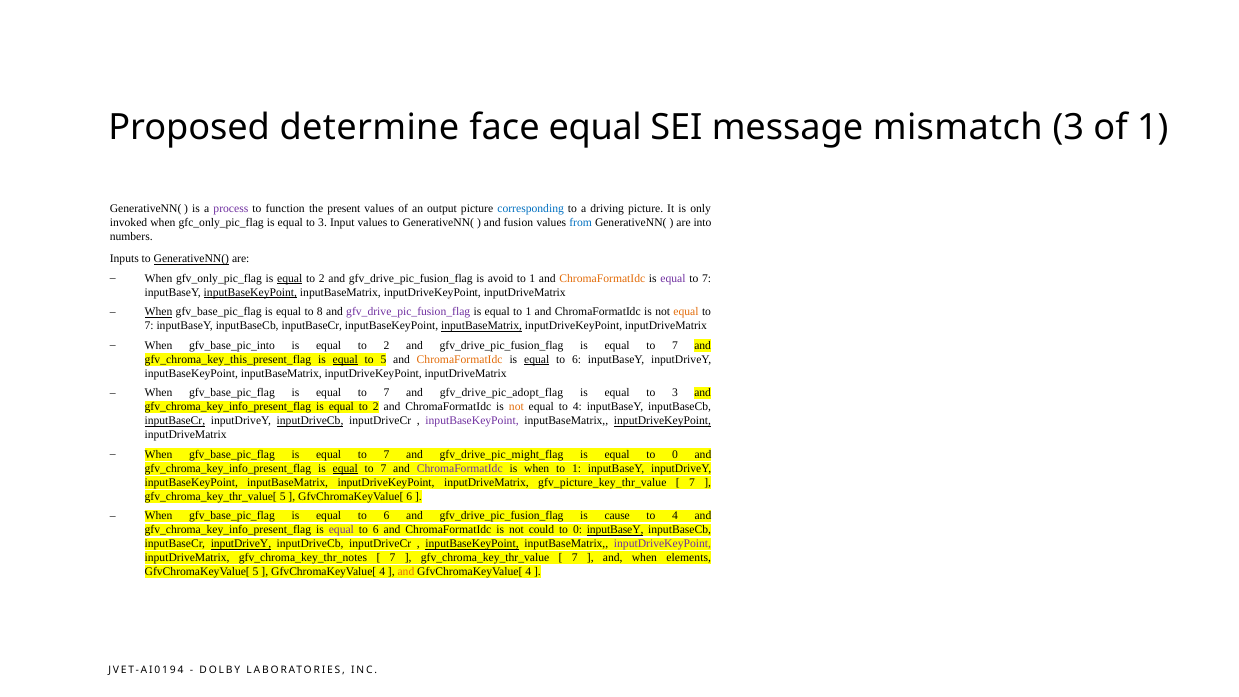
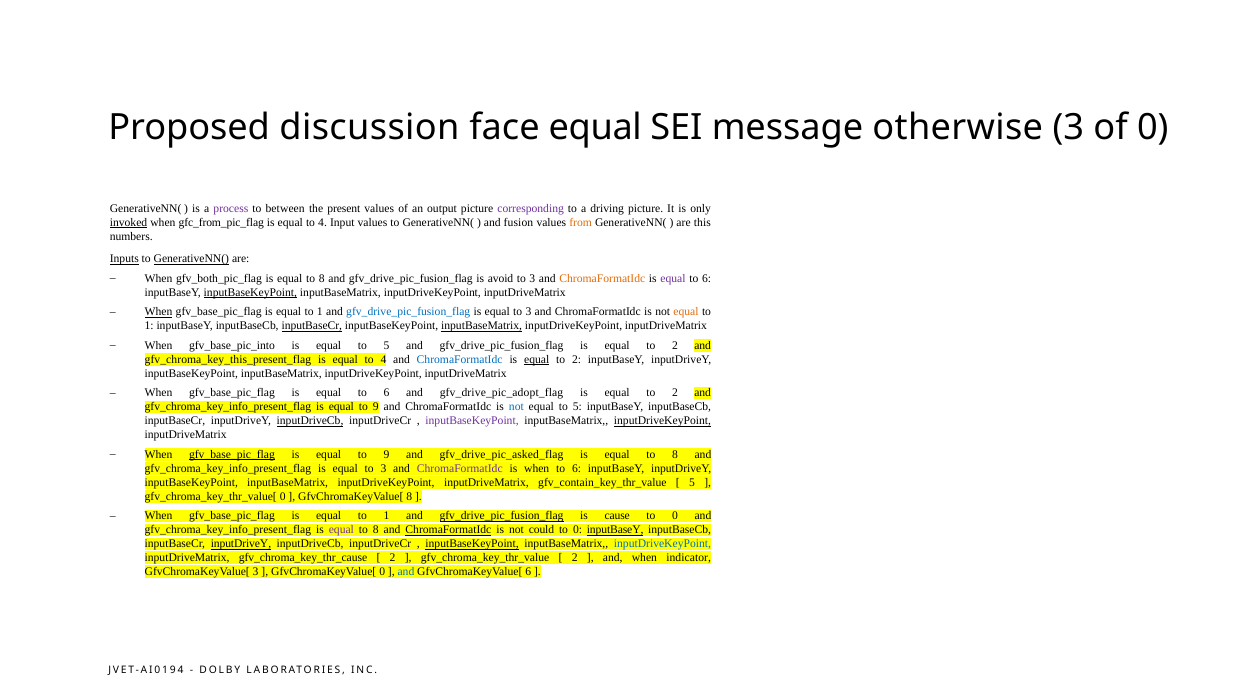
determine: determine -> discussion (369, 128)
mismatch: mismatch -> otherwise (958, 128)
of 1: 1 -> 0 (1153, 128)
function: function -> between (285, 208)
corresponding colour: blue -> purple (531, 208)
invoked underline: none -> present (129, 222)
gfc_only_pic_flag: gfc_only_pic_flag -> gfc_from_pic_flag (221, 222)
3: 3 -> 4 (323, 222)
from colour: blue -> orange (581, 222)
into: into -> this (702, 222)
Inputs underline: none -> present (124, 259)
gfv_only_pic_flag: gfv_only_pic_flag -> gfv_both_pic_flag (219, 279)
equal underline: present -> none (290, 279)
2: 2 -> 8 (322, 279)
1: 1 -> 3 (532, 279)
7: 7 -> 6 (707, 279)
8: 8 -> 1 (320, 312)
gfv_drive_pic_fusion_flag colour: purple -> blue (408, 312)
1: 1 -> 3 (528, 312)
7: 7 -> 1 (149, 326)
inputBaseCr underline: none -> present (312, 326)
2: 2 -> 5 (387, 346)
7: 7 -> 2 (675, 346)
equal underline: present -> none (345, 360)
5: 5 -> 4 (383, 360)
ChromaFormatIdc colour: orange -> blue (460, 360)
6: 6 -> 2 (577, 360)
7: 7 -> 6 (387, 393)
3: 3 -> 2 (675, 393)
2: 2 -> 9 (376, 407)
not colour: orange -> blue (516, 407)
4: 4 -> 5 (577, 407)
inputBaseCr underline: present -> none (175, 421)
gfv_base_pic_flag underline: none -> present (232, 455)
7: 7 -> 9 (387, 455)
gfv_drive_pic_might_flag: gfv_drive_pic_might_flag -> gfv_drive_pic_asked_flag (501, 455)
0: 0 -> 8 (675, 455)
equal underline: present -> none (345, 469)
7: 7 -> 3 (383, 469)
1: 1 -> 6 (577, 469)
gfv_picture_key_thr_value: gfv_picture_key_thr_value -> gfv_contain_key_thr_value (602, 482)
7: 7 -> 5 (692, 482)
gfv_chroma_key_thr_value[ 5: 5 -> 0 (283, 496)
GfvChromaKeyValue[ 6: 6 -> 8 (409, 496)
6: 6 -> 1 (387, 516)
gfv_drive_pic_fusion_flag underline: none -> present (502, 516)
4: 4 -> 0 (675, 516)
6: 6 -> 8 (376, 530)
ChromaFormatIdc underline: none -> present (448, 530)
inputDriveKeyPoint colour: purple -> blue (662, 544)
gfv_chroma_key_thr_notes: gfv_chroma_key_thr_notes -> gfv_chroma_key_thr_cause (303, 558)
7: 7 -> 2 (393, 558)
7: 7 -> 2 (575, 558)
elements: elements -> indicator (689, 558)
GfvChromaKeyValue[ 5: 5 -> 3 (256, 572)
4: 4 -> 0 (382, 572)
and colour: orange -> blue (406, 572)
4: 4 -> 6 (528, 572)
